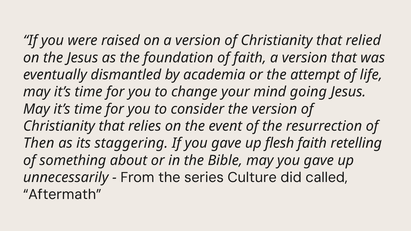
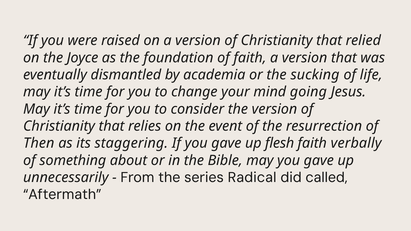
the Jesus: Jesus -> Joyce (83, 58)
attempt: attempt -> sucking (315, 75)
retelling: retelling -> verbally (356, 143)
Culture: Culture -> Radical (252, 178)
